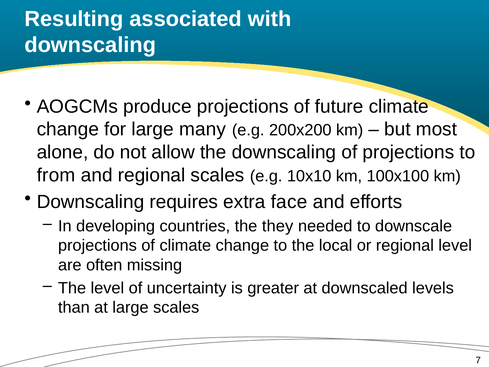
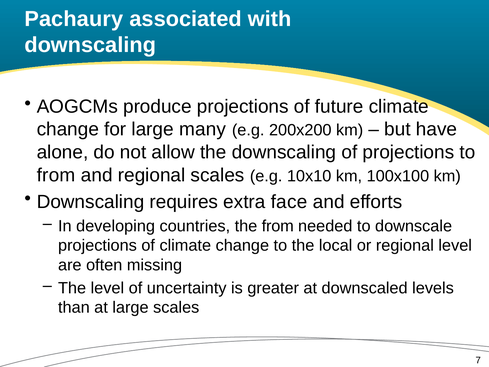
Resulting: Resulting -> Pachaury (74, 19)
most: most -> have (436, 129)
the they: they -> from (278, 226)
